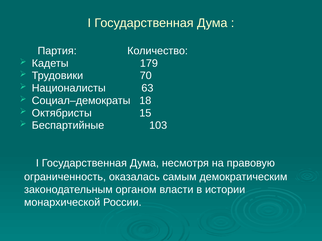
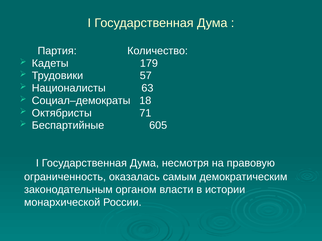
70: 70 -> 57 (146, 76)
15: 15 -> 71 (145, 113)
103: 103 -> 605 (158, 126)
